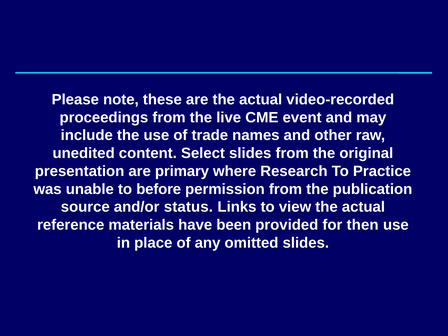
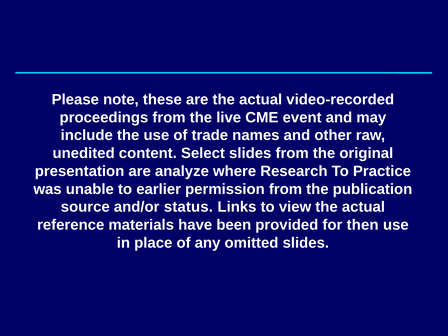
primary: primary -> analyze (182, 171)
before: before -> earlier (159, 189)
